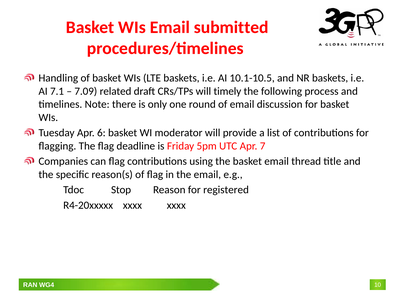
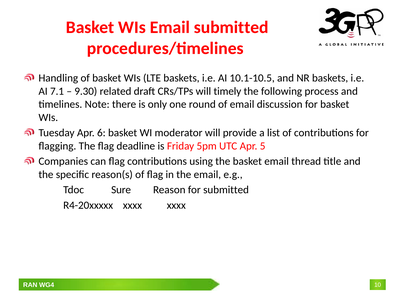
7.09: 7.09 -> 9.30 (86, 91)
7: 7 -> 5 (263, 146)
Stop: Stop -> Sure (121, 190)
for registered: registered -> submitted (226, 190)
